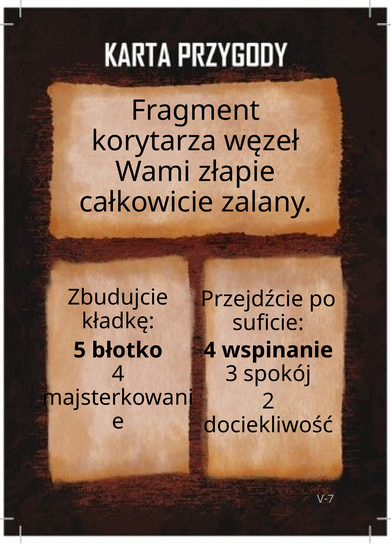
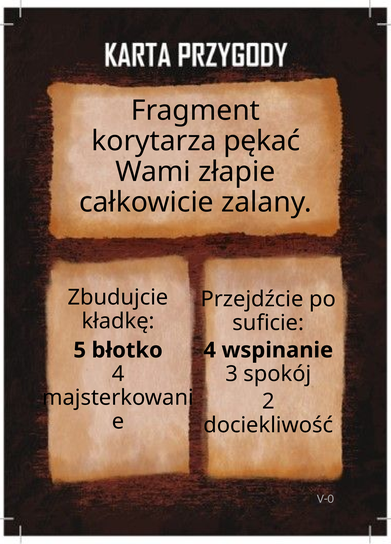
węzeł: węzeł -> pękać (262, 141)
V-7: V-7 -> V-0 (325, 499)
